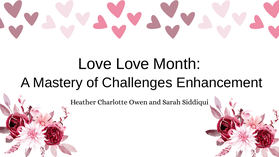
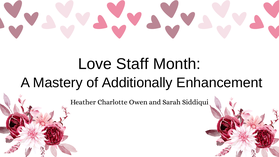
Love Love: Love -> Staff (132, 64)
Challenges: Challenges -> Additionally (137, 83)
